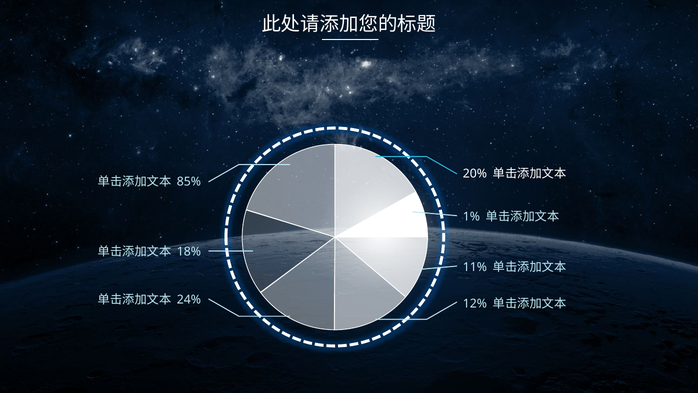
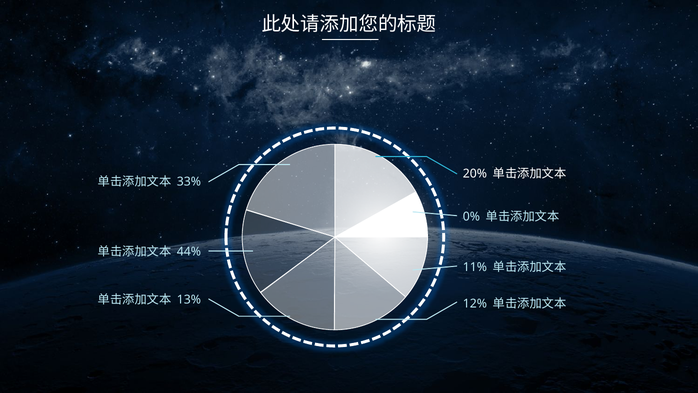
85%: 85% -> 33% (189, 182)
1%: 1% -> 0% (471, 217)
18%: 18% -> 44% (189, 252)
24%: 24% -> 13% (189, 299)
